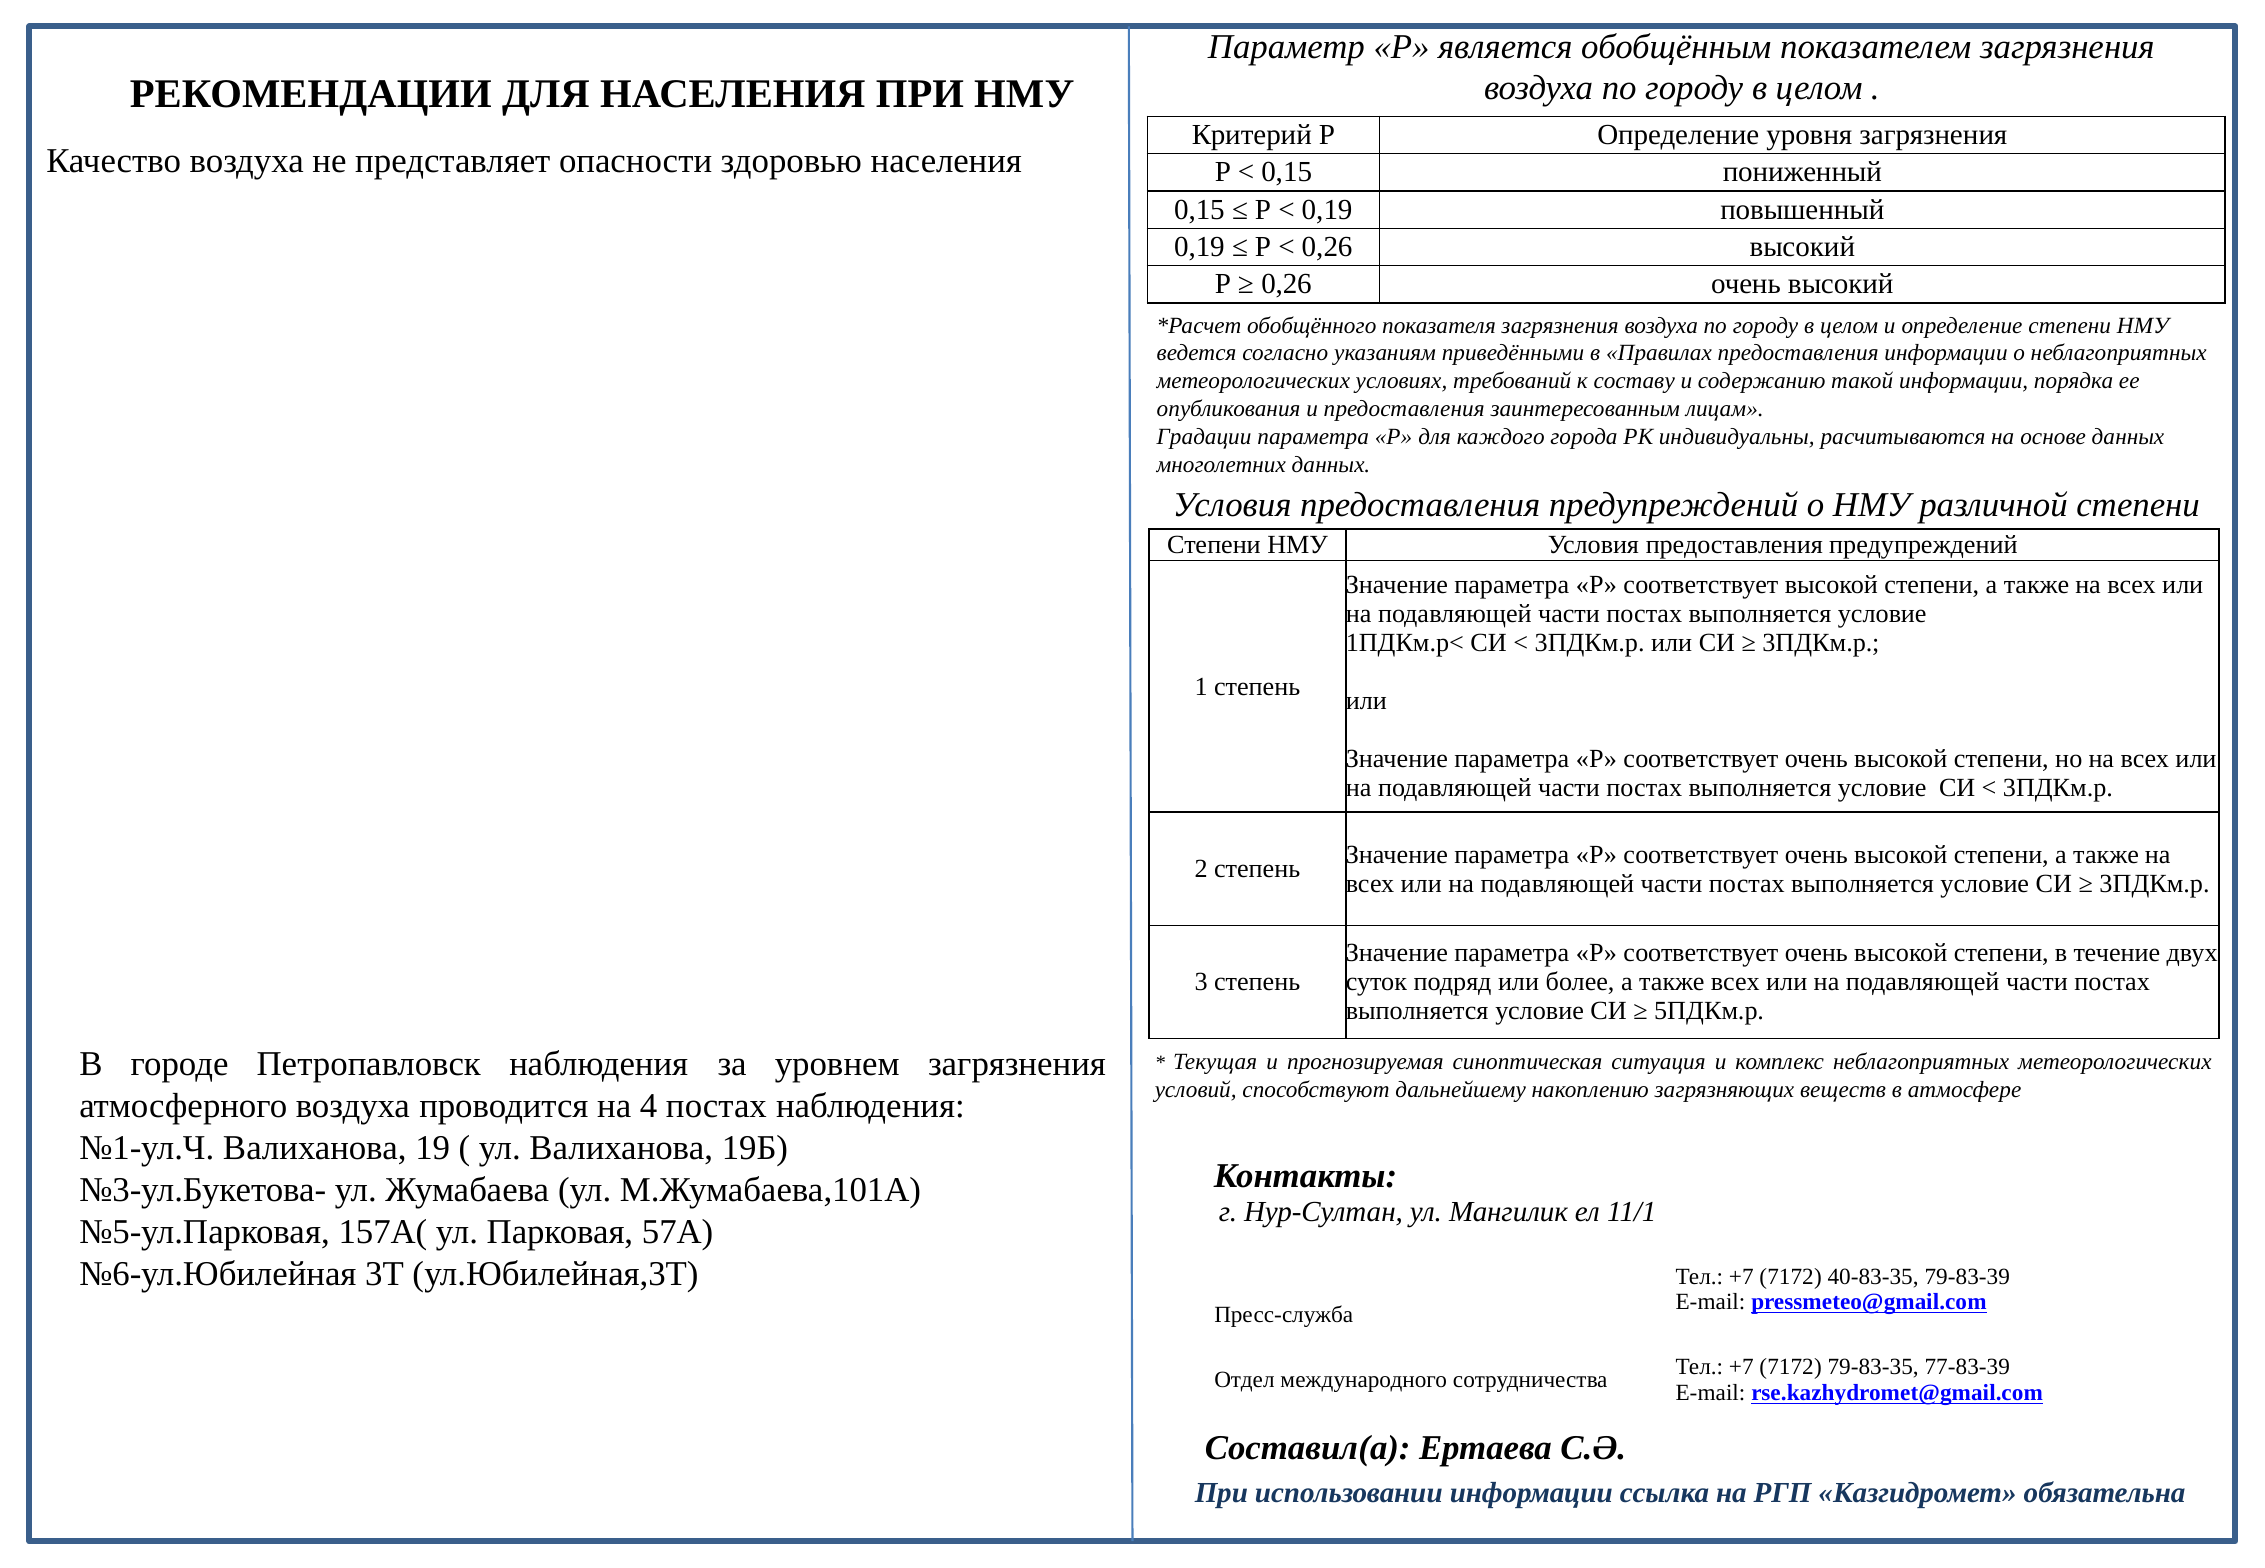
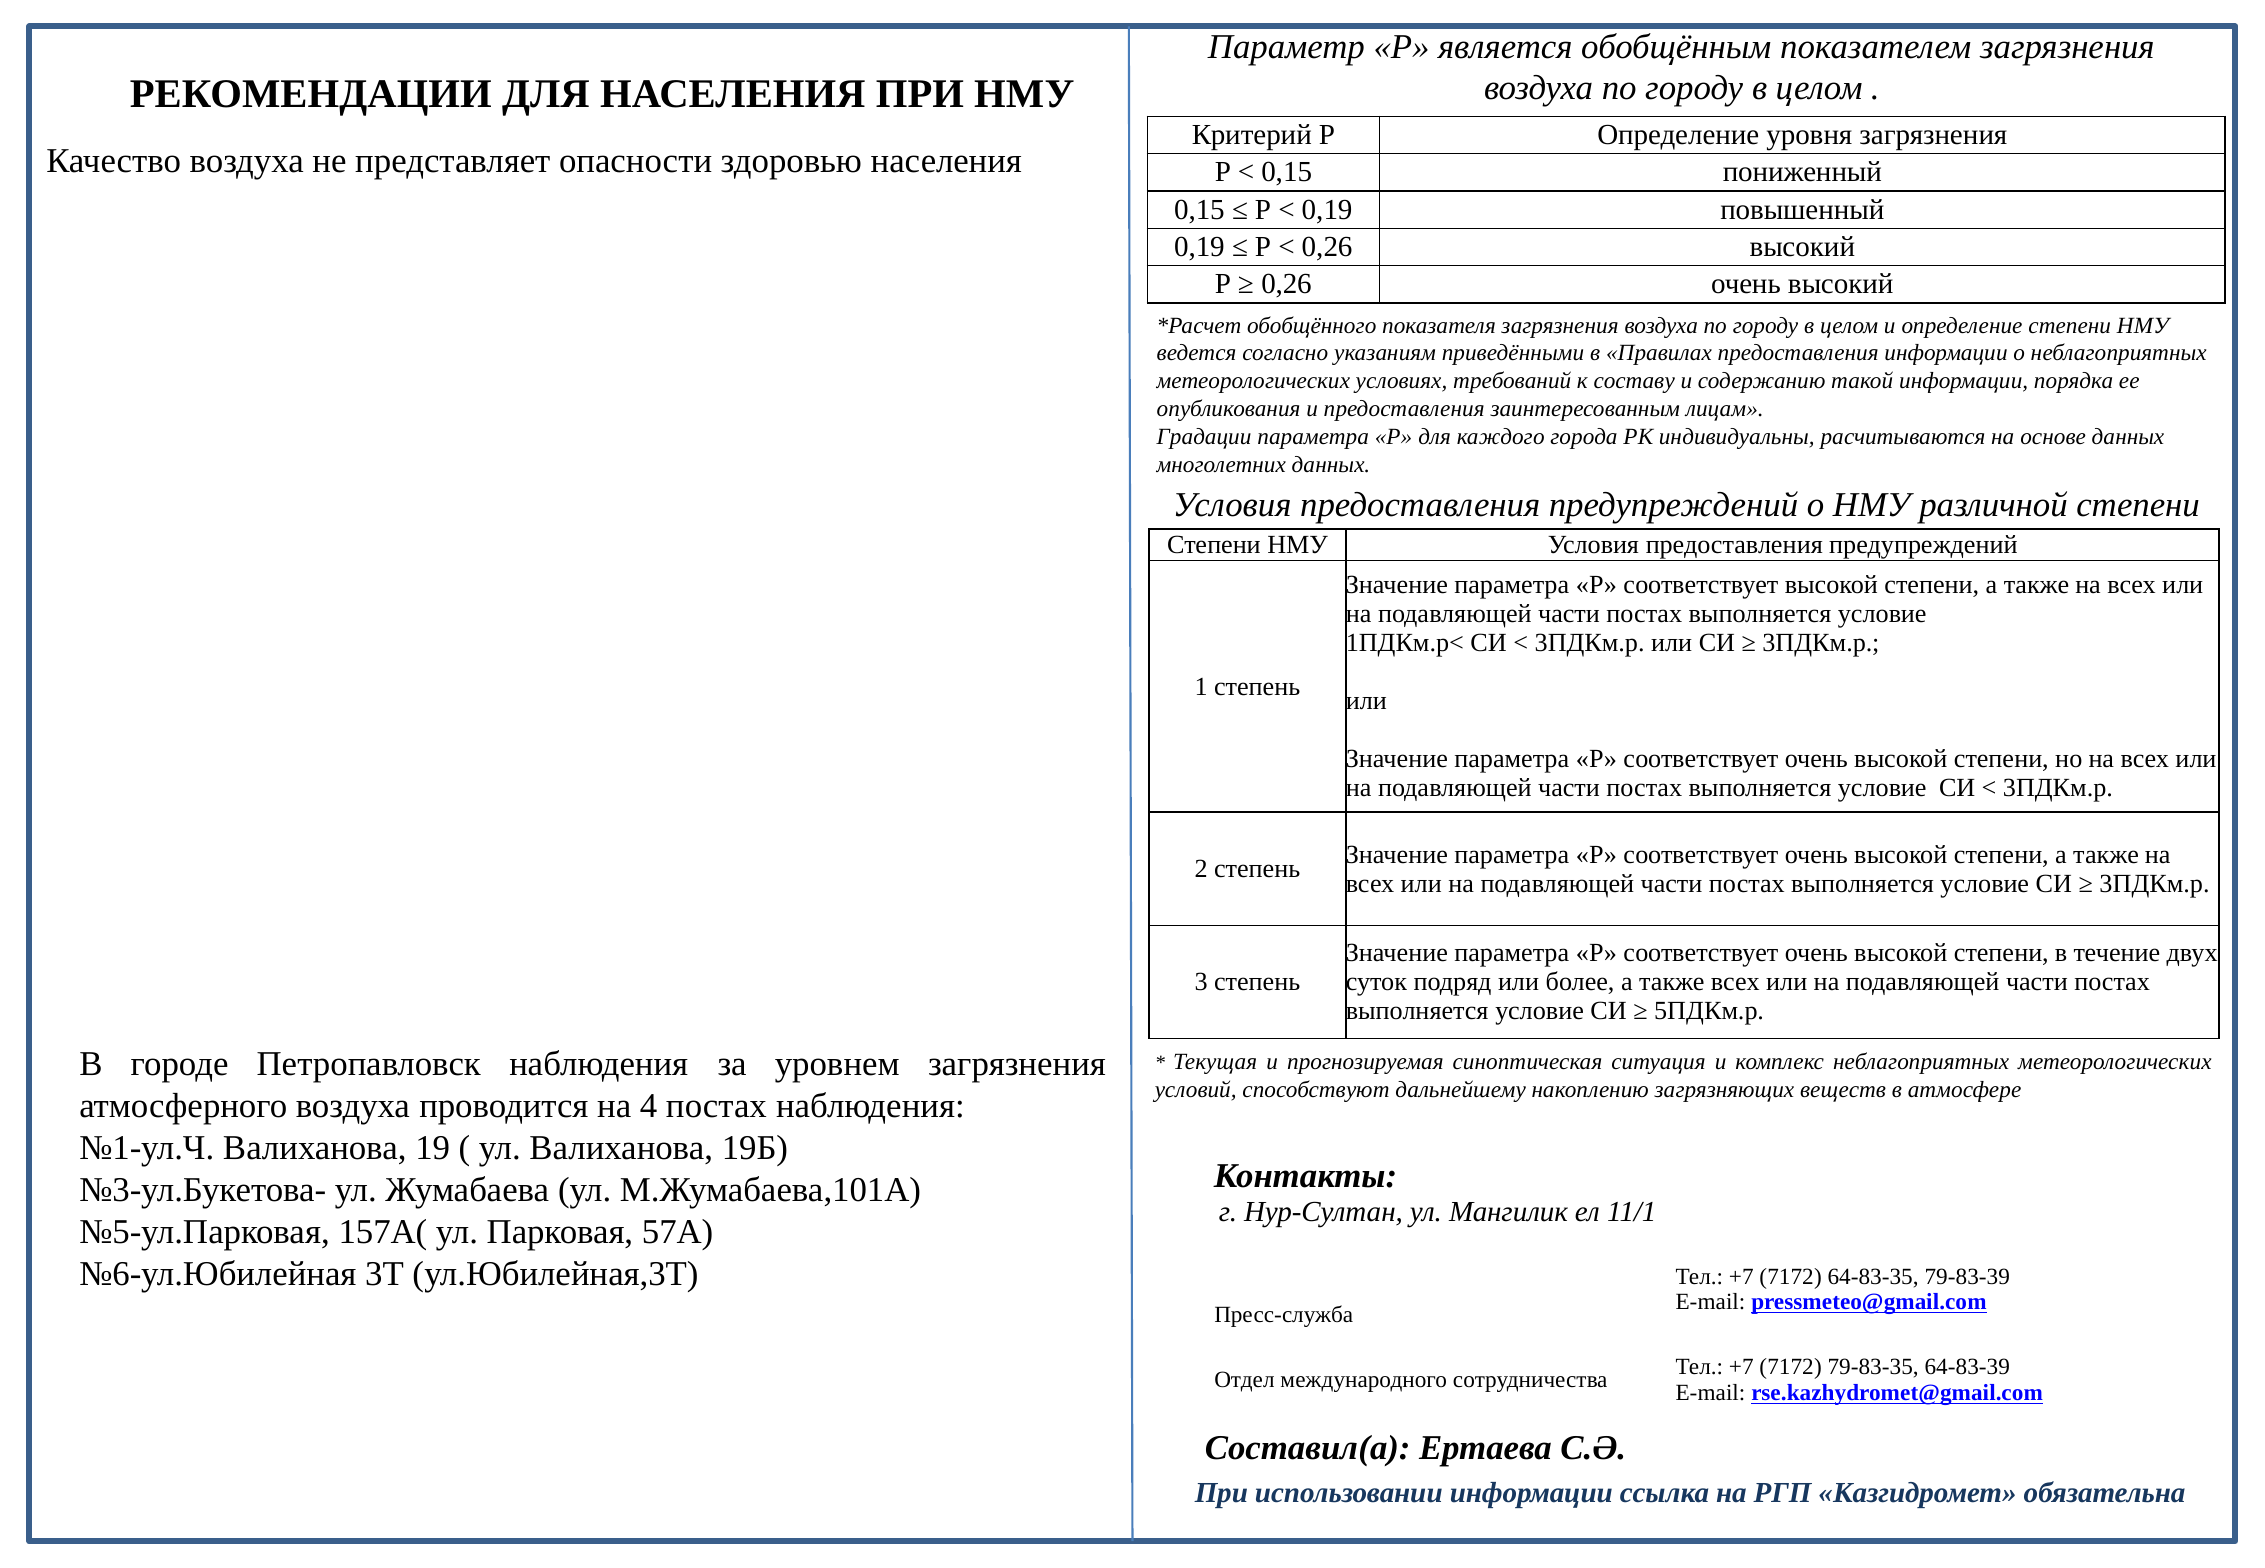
40-83-35: 40-83-35 -> 64-83-35 (1873, 1277)
77-83-39: 77-83-39 -> 64-83-39 (1967, 1367)
